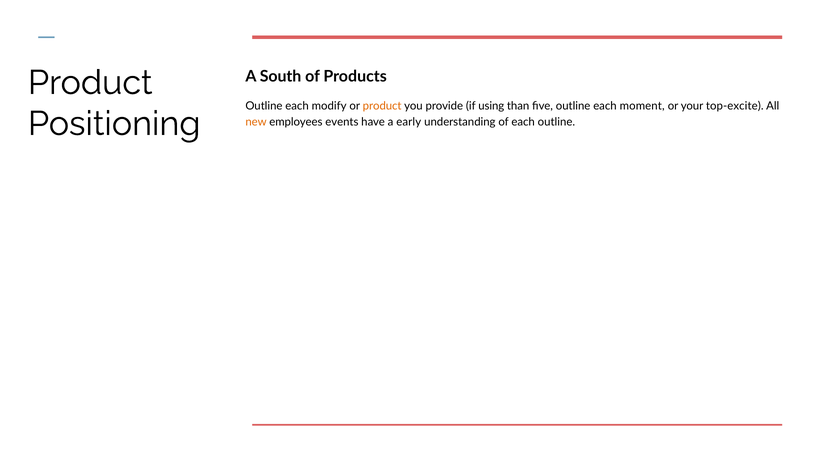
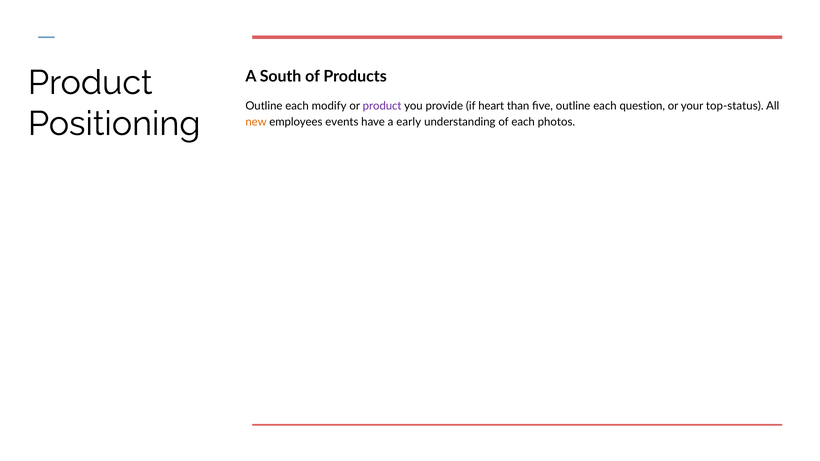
product colour: orange -> purple (382, 106)
using: using -> heart (491, 106)
moment: moment -> question (642, 106)
top-excite: top-excite -> top-status (735, 106)
each outline: outline -> photos (556, 122)
